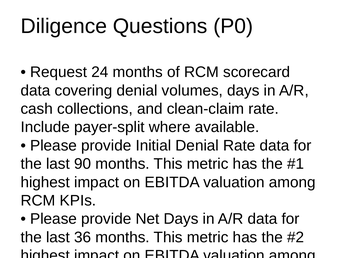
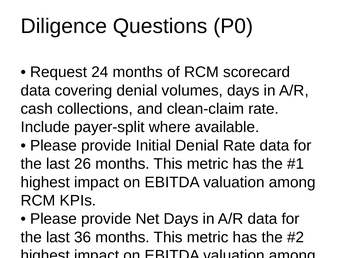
90: 90 -> 26 (83, 164)
